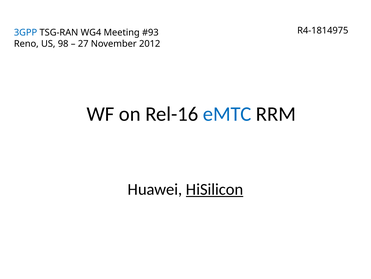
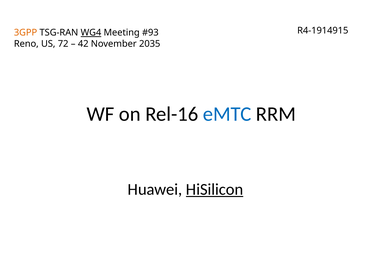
R4-1814975: R4-1814975 -> R4-1914915 (323, 31)
3GPP colour: blue -> orange (26, 33)
WG4 underline: none -> present (91, 33)
98: 98 -> 72 (63, 44)
27: 27 -> 42 (83, 44)
2012: 2012 -> 2035 (150, 44)
